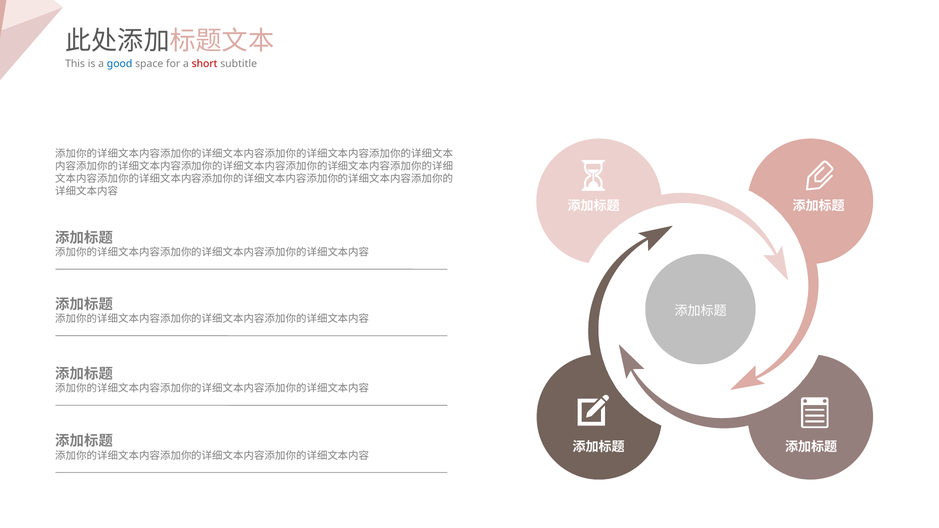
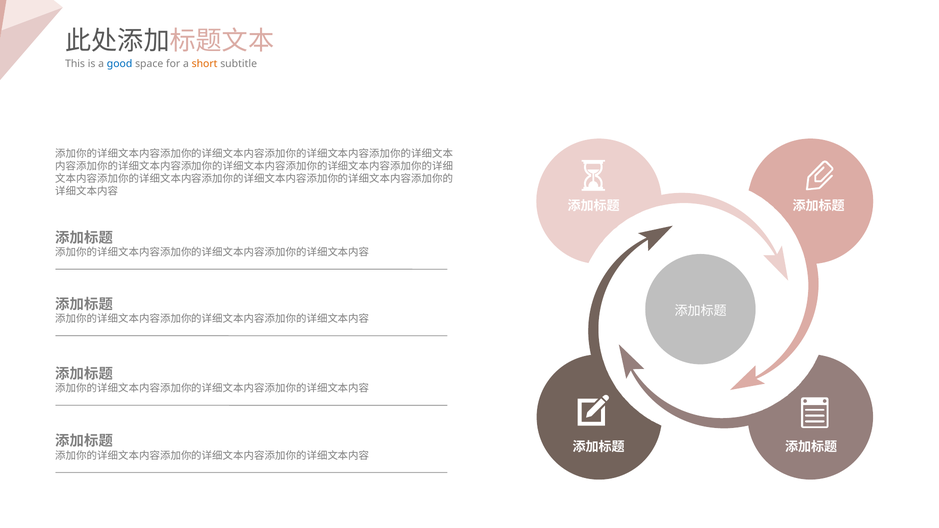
short colour: red -> orange (205, 64)
